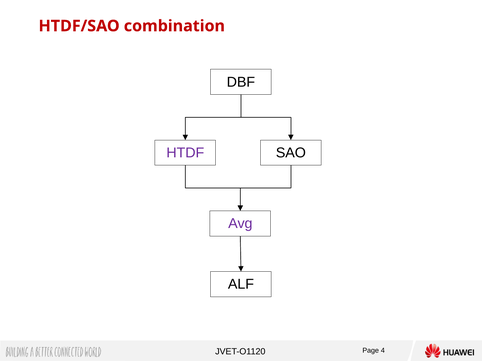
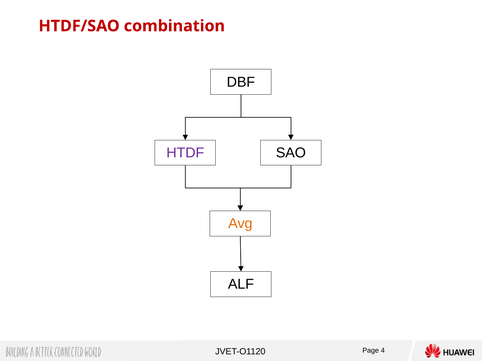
Avg colour: purple -> orange (240, 224)
